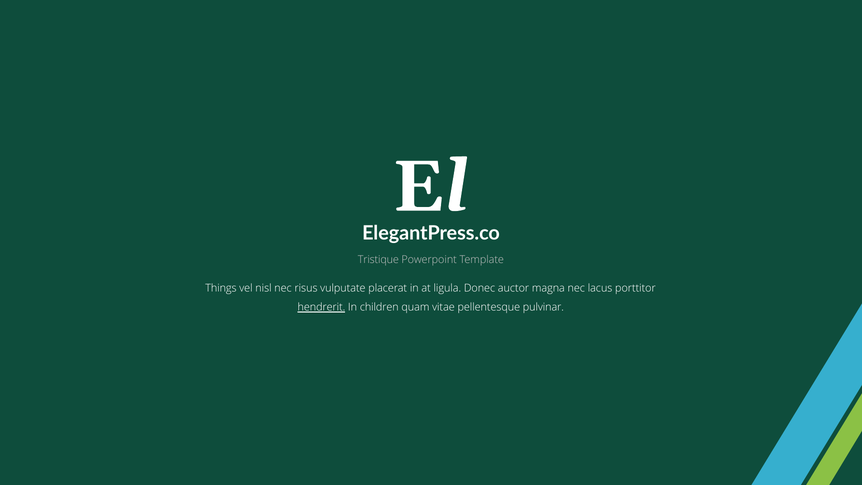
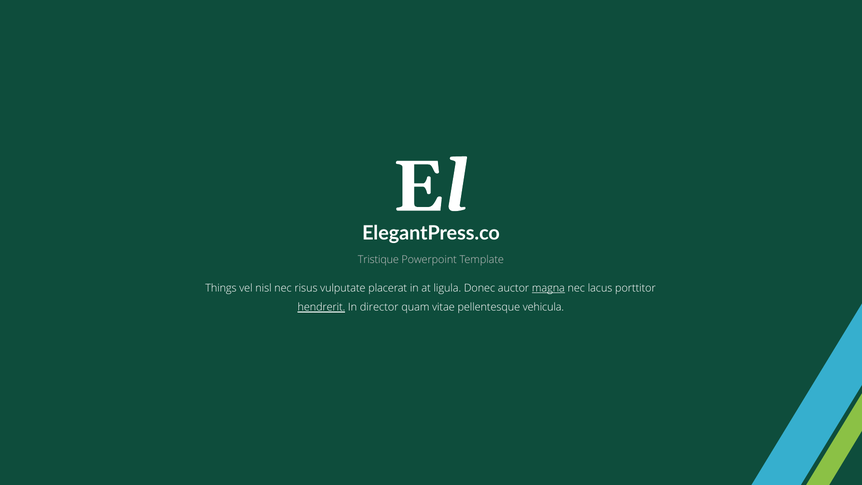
magna underline: none -> present (548, 288)
children: children -> director (379, 307)
pulvinar: pulvinar -> vehicula (543, 307)
